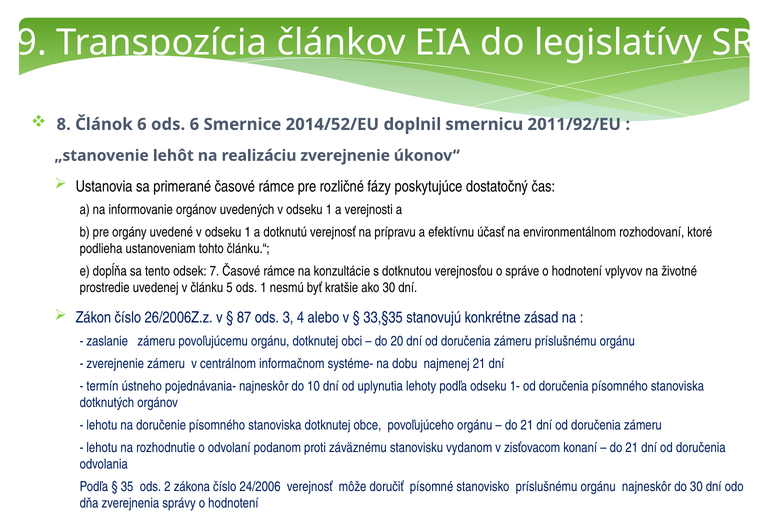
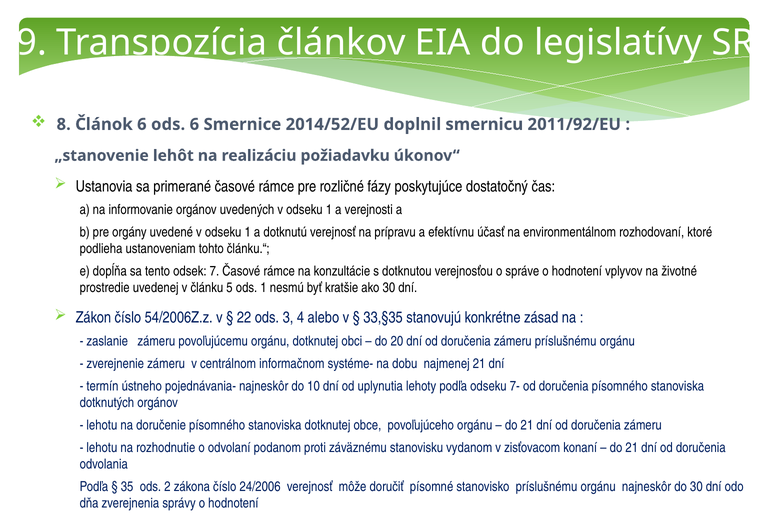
realizáciu zverejnenie: zverejnenie -> požiadavku (345, 156)
26/2006Z.z: 26/2006Z.z -> 54/2006Z.z (179, 317)
87: 87 -> 22 (244, 317)
1-: 1- -> 7- (515, 386)
